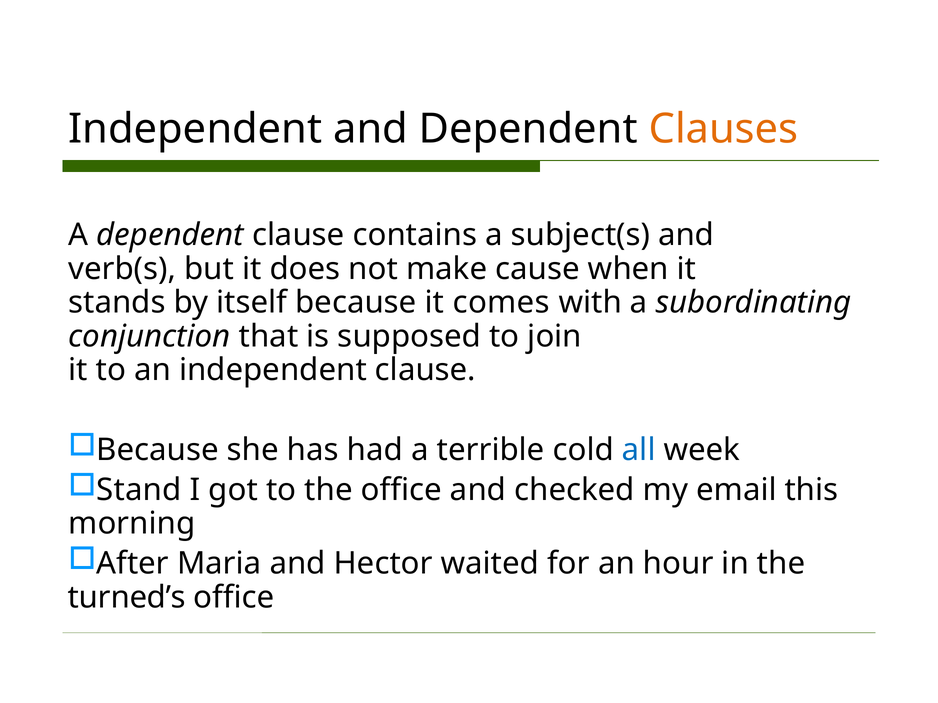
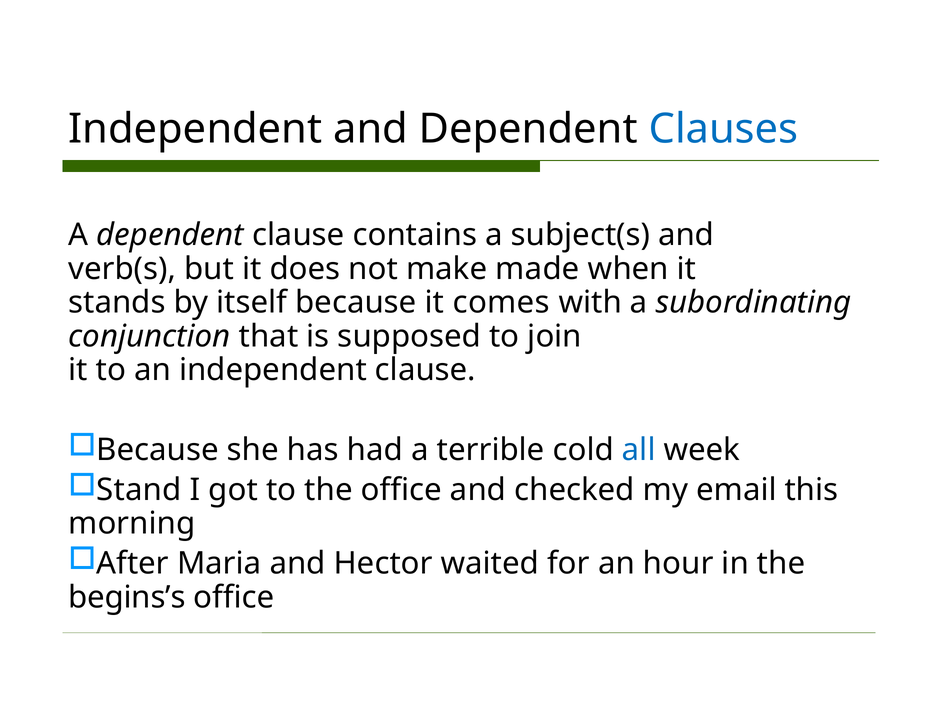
Clauses colour: orange -> blue (723, 129)
cause: cause -> made (537, 269)
turned’s: turned’s -> begins’s (127, 598)
